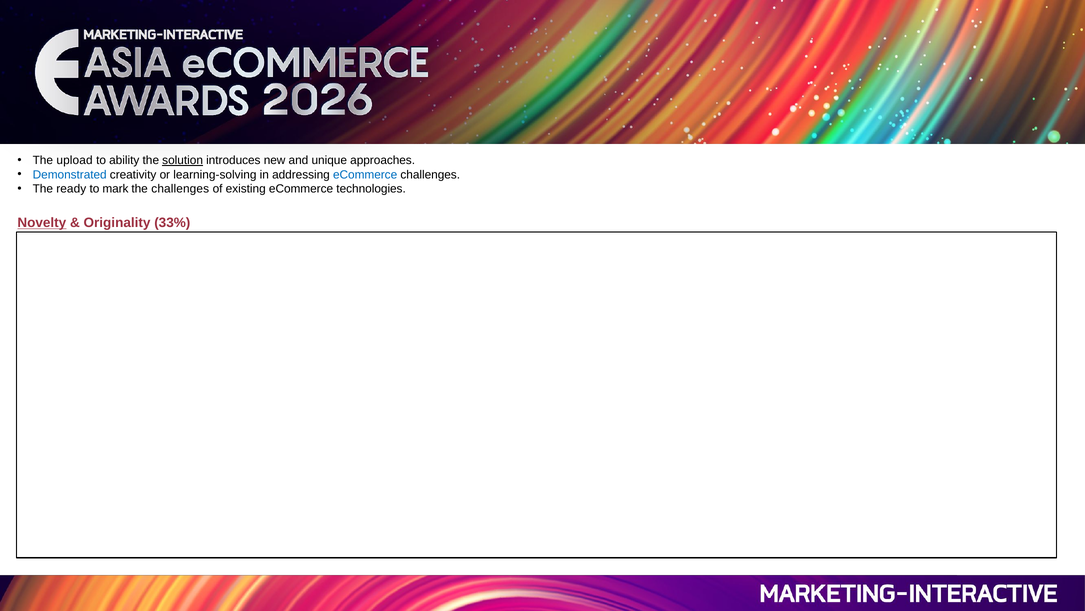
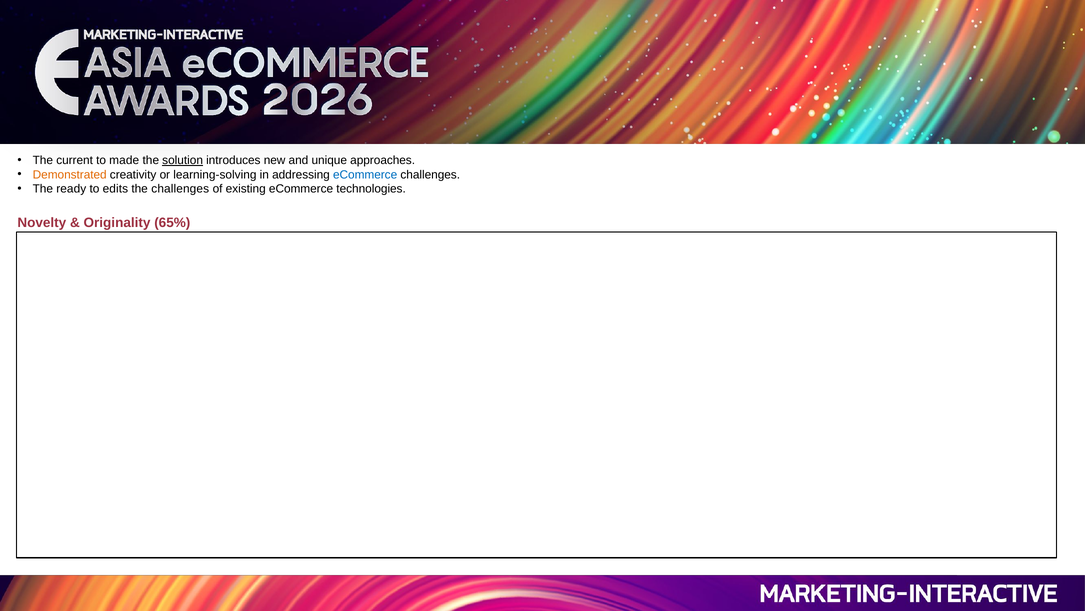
upload: upload -> current (75, 160)
ability: ability -> made (124, 160)
Demonstrated colour: blue -> orange (70, 174)
mark: mark -> edits (115, 189)
Novelty underline: present -> none (42, 223)
33%: 33% -> 65% (172, 223)
